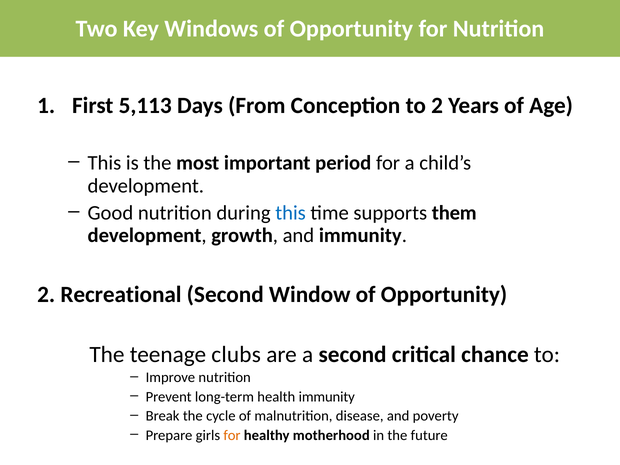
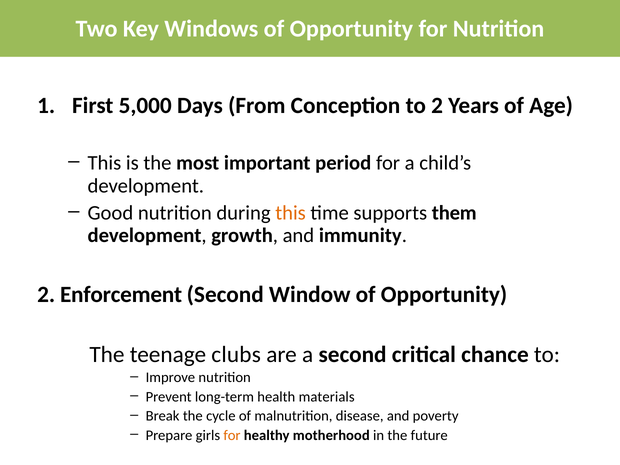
5,113: 5,113 -> 5,000 (145, 105)
this colour: blue -> orange (291, 213)
Recreational: Recreational -> Enforcement (121, 294)
health immunity: immunity -> materials (327, 397)
